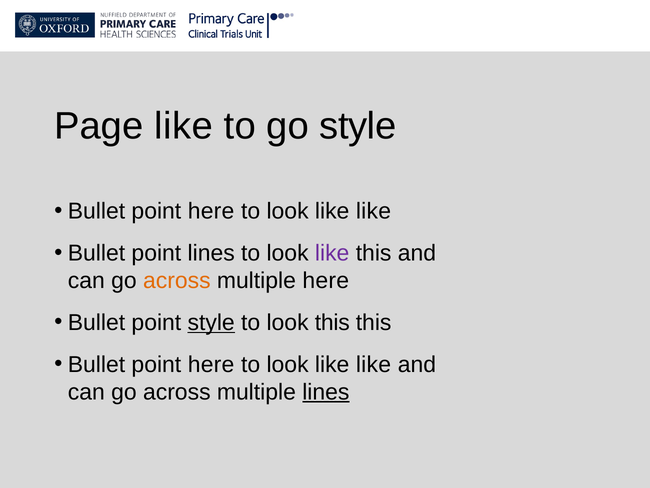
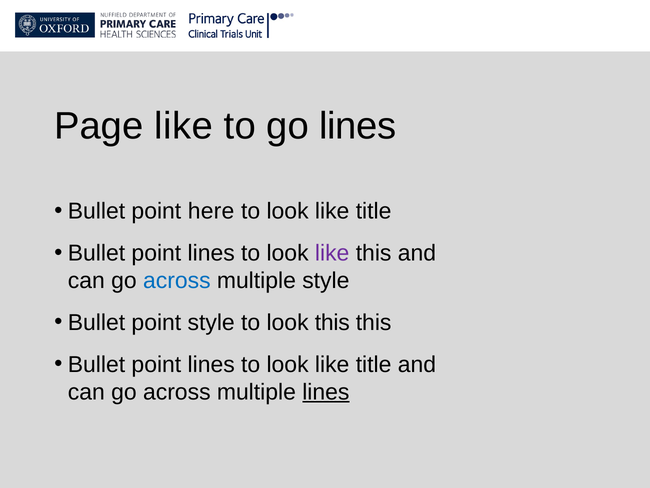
go style: style -> lines (358, 126)
like: like -> title (374, 211)
across colour: orange -> blue (177, 281)
multiple here: here -> style (326, 281)
style underline: present -> none (211, 322)
here: here -> lines (211, 364)
like: like -> title (374, 364)
